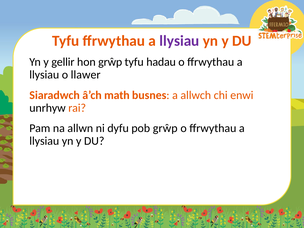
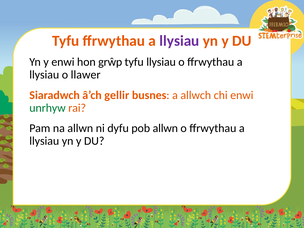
y gellir: gellir -> enwi (63, 62)
tyfu hadau: hadau -> llysiau (161, 62)
math: math -> gellir (117, 95)
unrhyw colour: black -> green (48, 108)
pob grŵp: grŵp -> allwn (165, 128)
